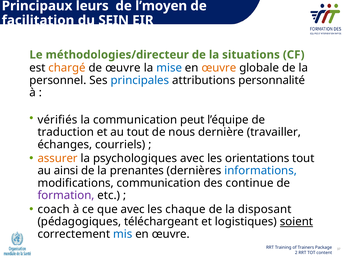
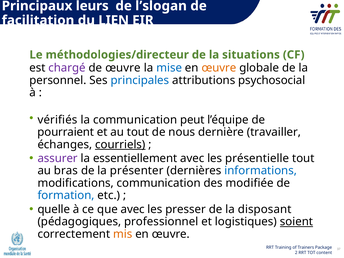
l’moyen: l’moyen -> l’slogan (161, 6)
SEIN: SEIN -> LIEN (114, 20)
chargé colour: orange -> purple (67, 68)
personnalité: personnalité -> psychosocial (272, 80)
traduction: traduction -> pourraient (66, 132)
courriels underline: none -> present (120, 144)
assurer colour: orange -> purple (58, 158)
psychologiques: psychologiques -> essentiellement (135, 158)
orientations: orientations -> présentielle (257, 158)
ainsi: ainsi -> bras (66, 171)
prenantes: prenantes -> présenter (137, 171)
continue: continue -> modifiée (250, 183)
formation colour: purple -> blue (66, 195)
coach: coach -> quelle (54, 209)
chaque: chaque -> presser (186, 209)
téléchargeant: téléchargeant -> professionnel (161, 222)
mis colour: blue -> orange (123, 234)
